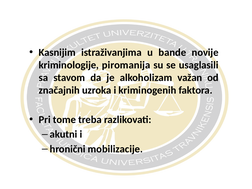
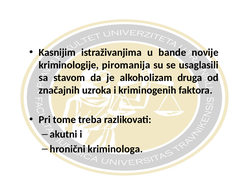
važan: važan -> druga (190, 78)
mobilizacije: mobilizacije -> kriminologa (115, 149)
